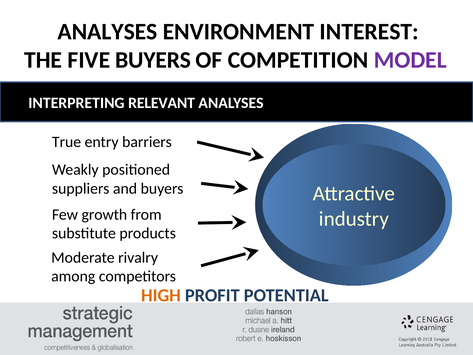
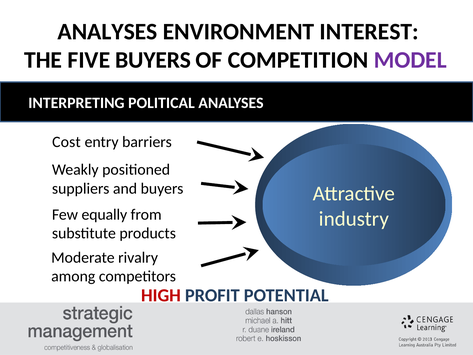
RELEVANT: RELEVANT -> POLITICAL (161, 103)
True: True -> Cost (66, 142)
growth: growth -> equally (104, 214)
HIGH colour: orange -> red (161, 295)
